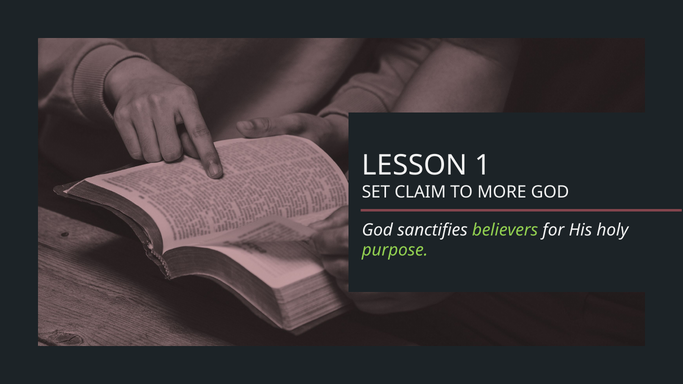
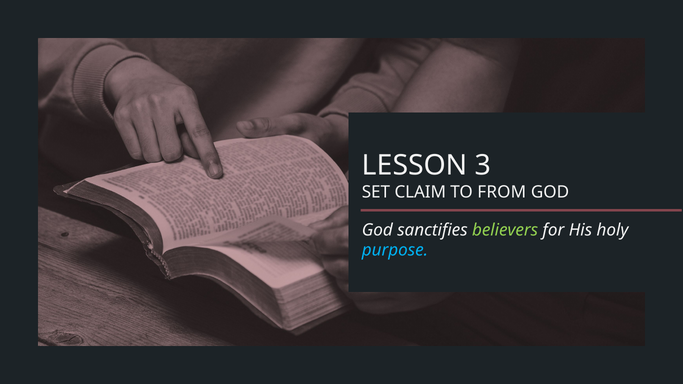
1: 1 -> 3 (483, 166)
MORE: MORE -> FROM (502, 192)
purpose colour: light green -> light blue (395, 250)
